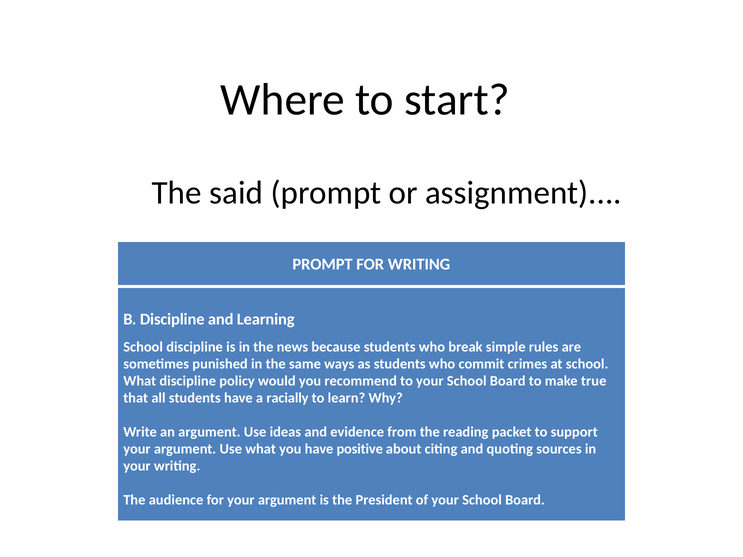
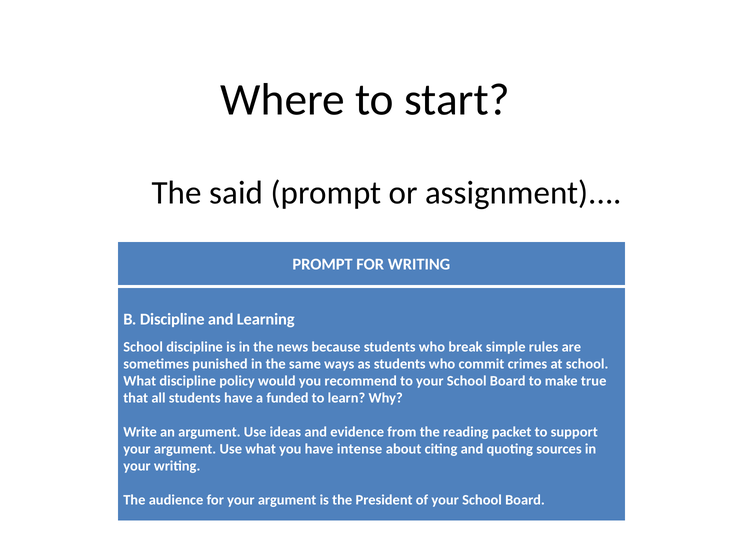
racially: racially -> funded (288, 398)
positive: positive -> intense (360, 449)
